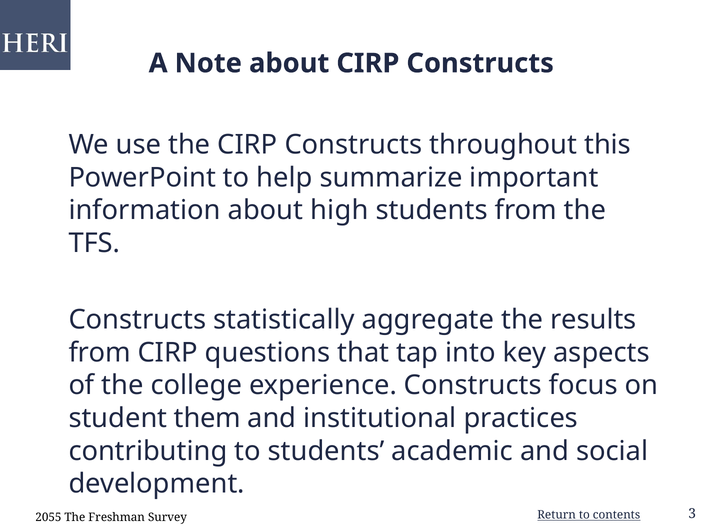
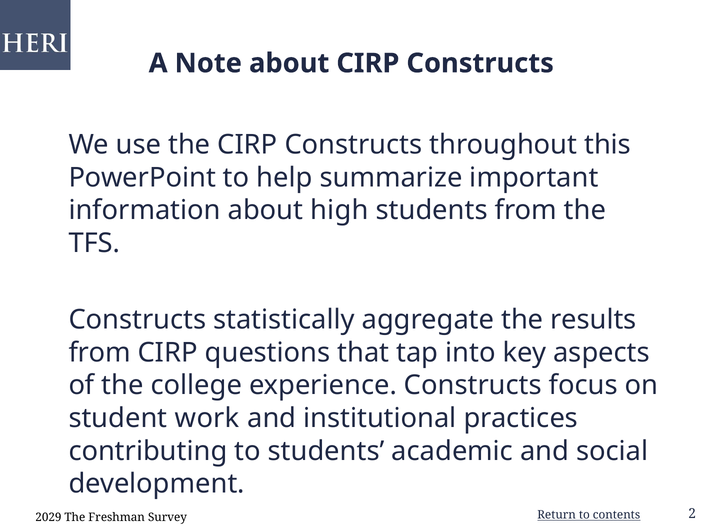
them: them -> work (207, 418)
2055: 2055 -> 2029 (48, 518)
3: 3 -> 2 (692, 514)
